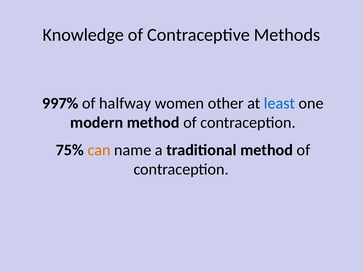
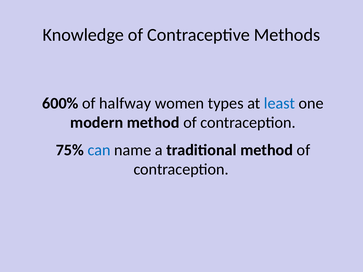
997%: 997% -> 600% (60, 103)
other: other -> types (226, 103)
can colour: orange -> blue (99, 150)
